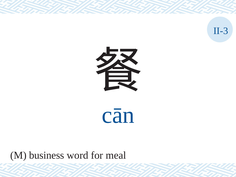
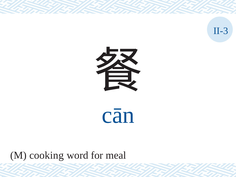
business: business -> cooking (47, 155)
